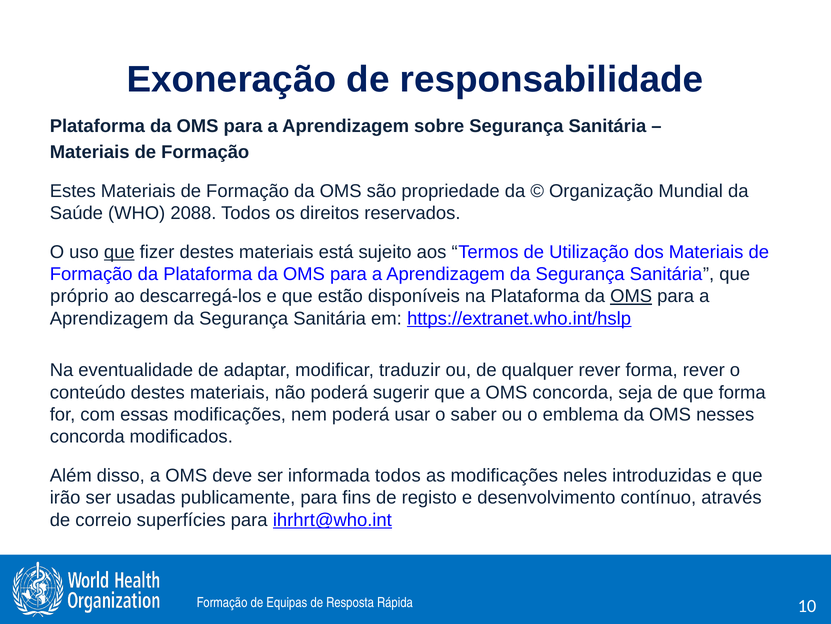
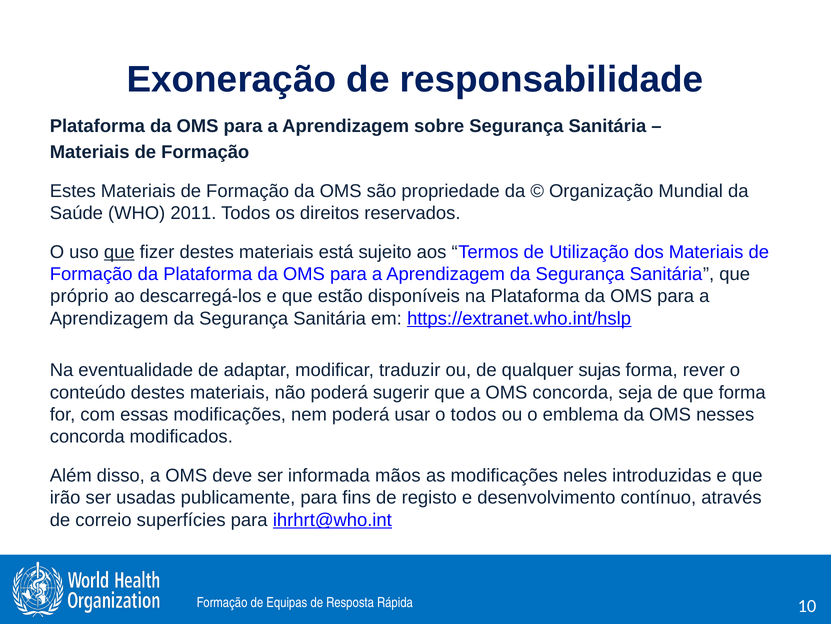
2088: 2088 -> 2011 (193, 213)
OMS underline: present -> none (631, 296)
qualquer rever: rever -> sujas (600, 370)
o saber: saber -> todos (474, 414)
informada todos: todos -> mãos (398, 475)
